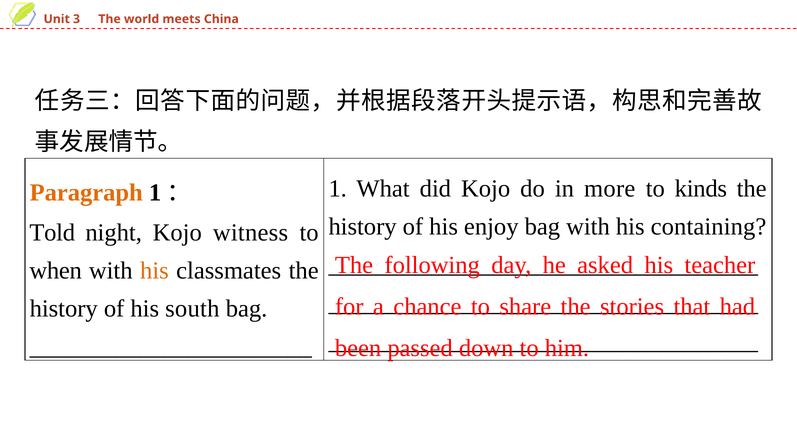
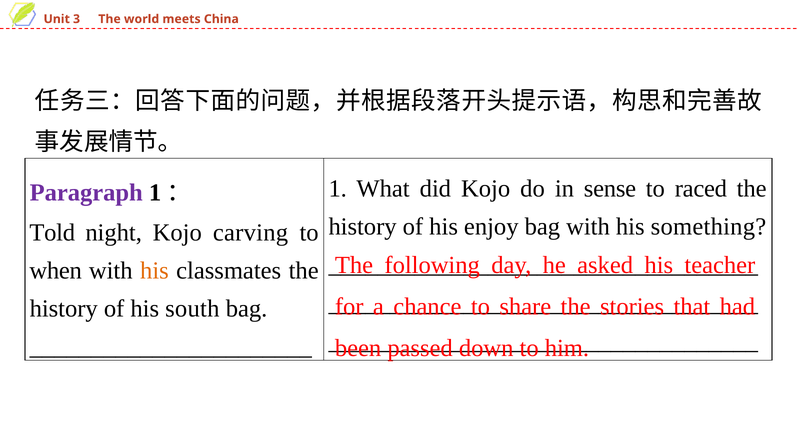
more: more -> sense (610, 189)
kinds: kinds -> raced (701, 189)
Paragraph colour: orange -> purple (86, 193)
containing: containing -> something (708, 227)
witness: witness -> carving (251, 233)
